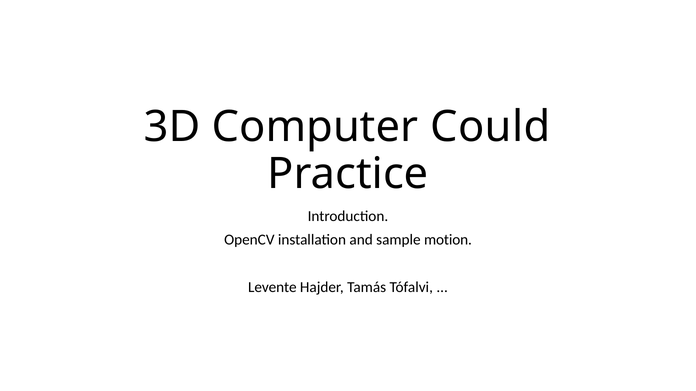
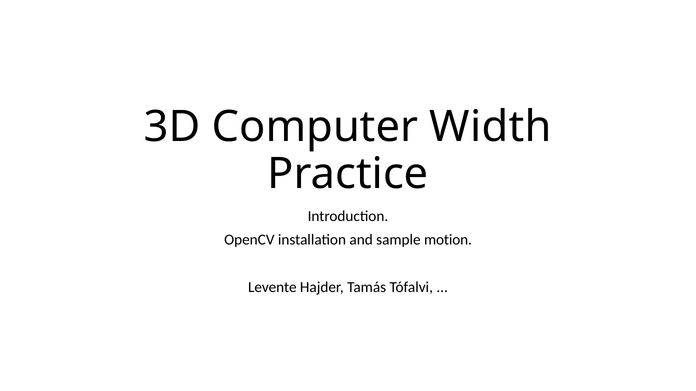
Could: Could -> Width (491, 127)
